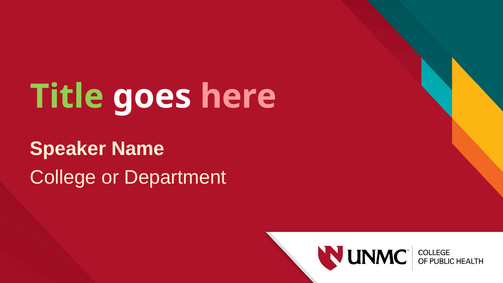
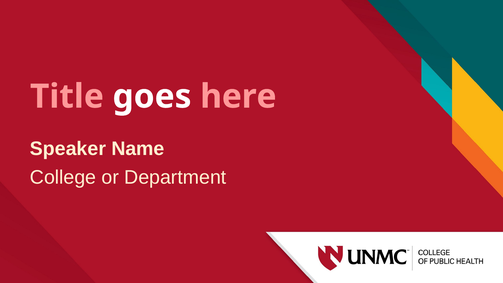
Title colour: light green -> pink (67, 97)
